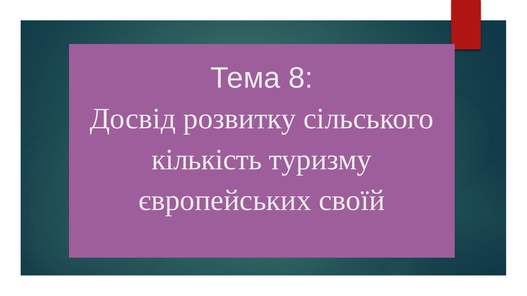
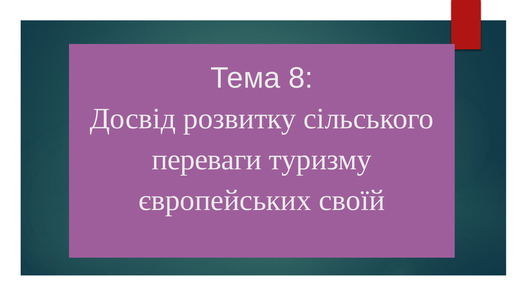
кількість: кількість -> переваги (207, 160)
